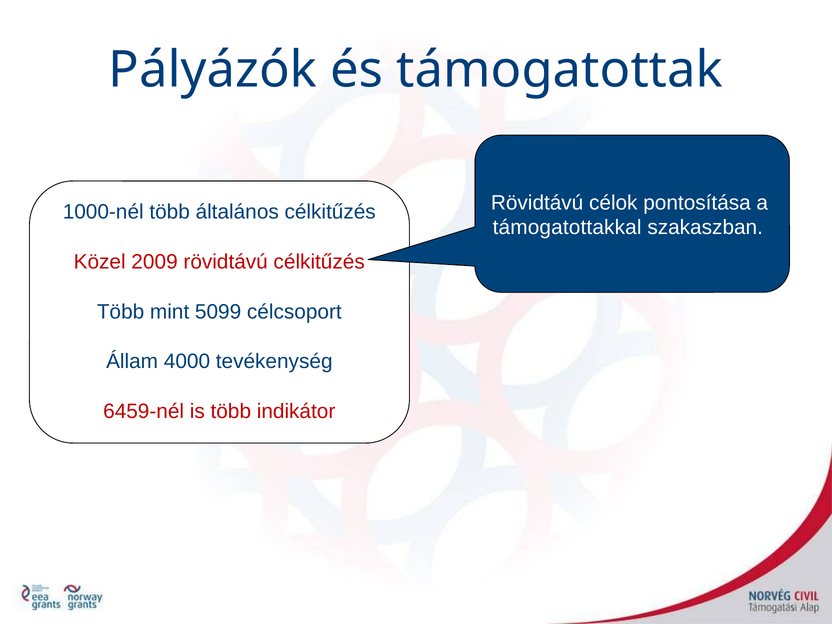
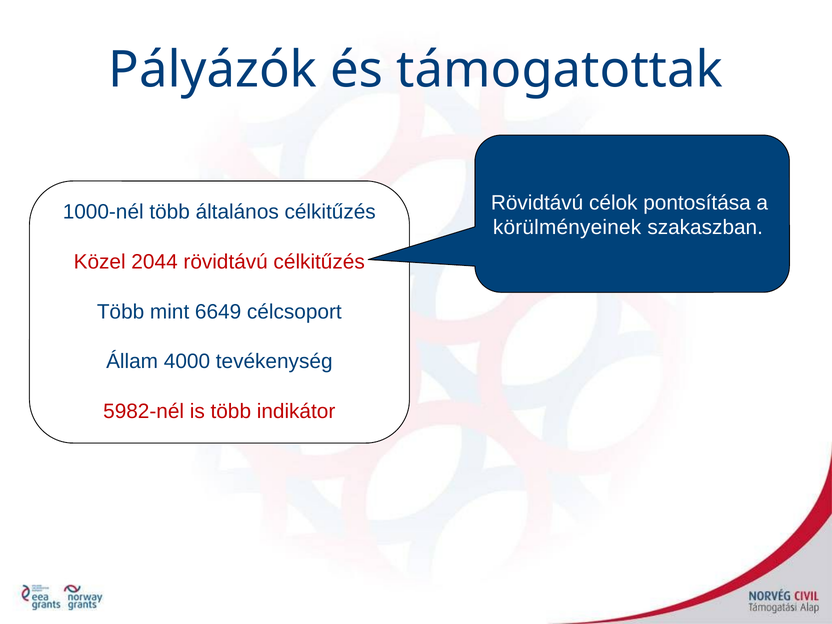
támogatottakkal: támogatottakkal -> körülményeinek (567, 228)
2009: 2009 -> 2044 (155, 262)
5099: 5099 -> 6649 (218, 312)
6459-nél: 6459-nél -> 5982-nél (144, 412)
